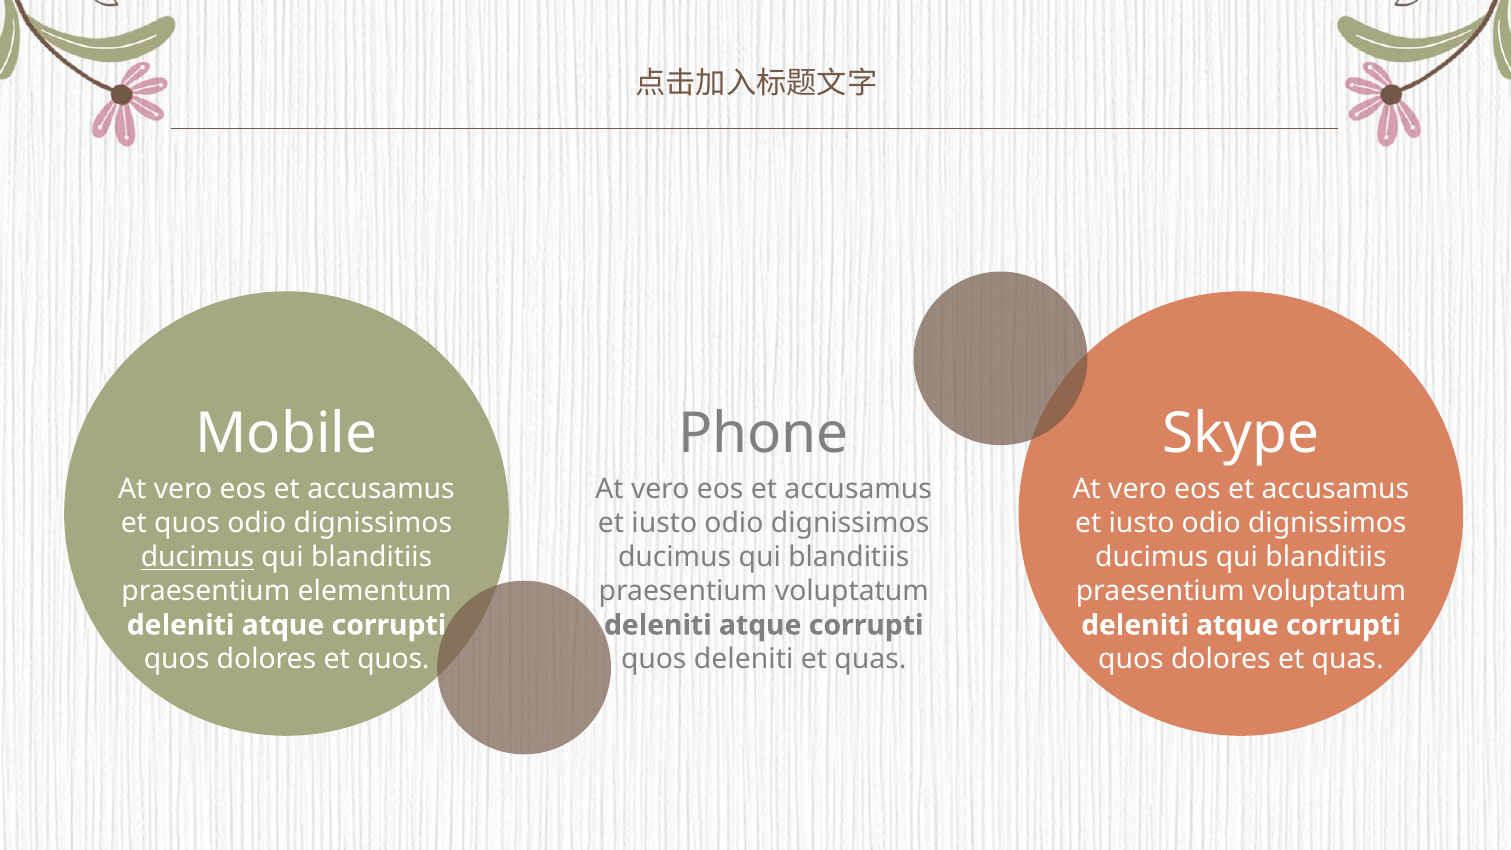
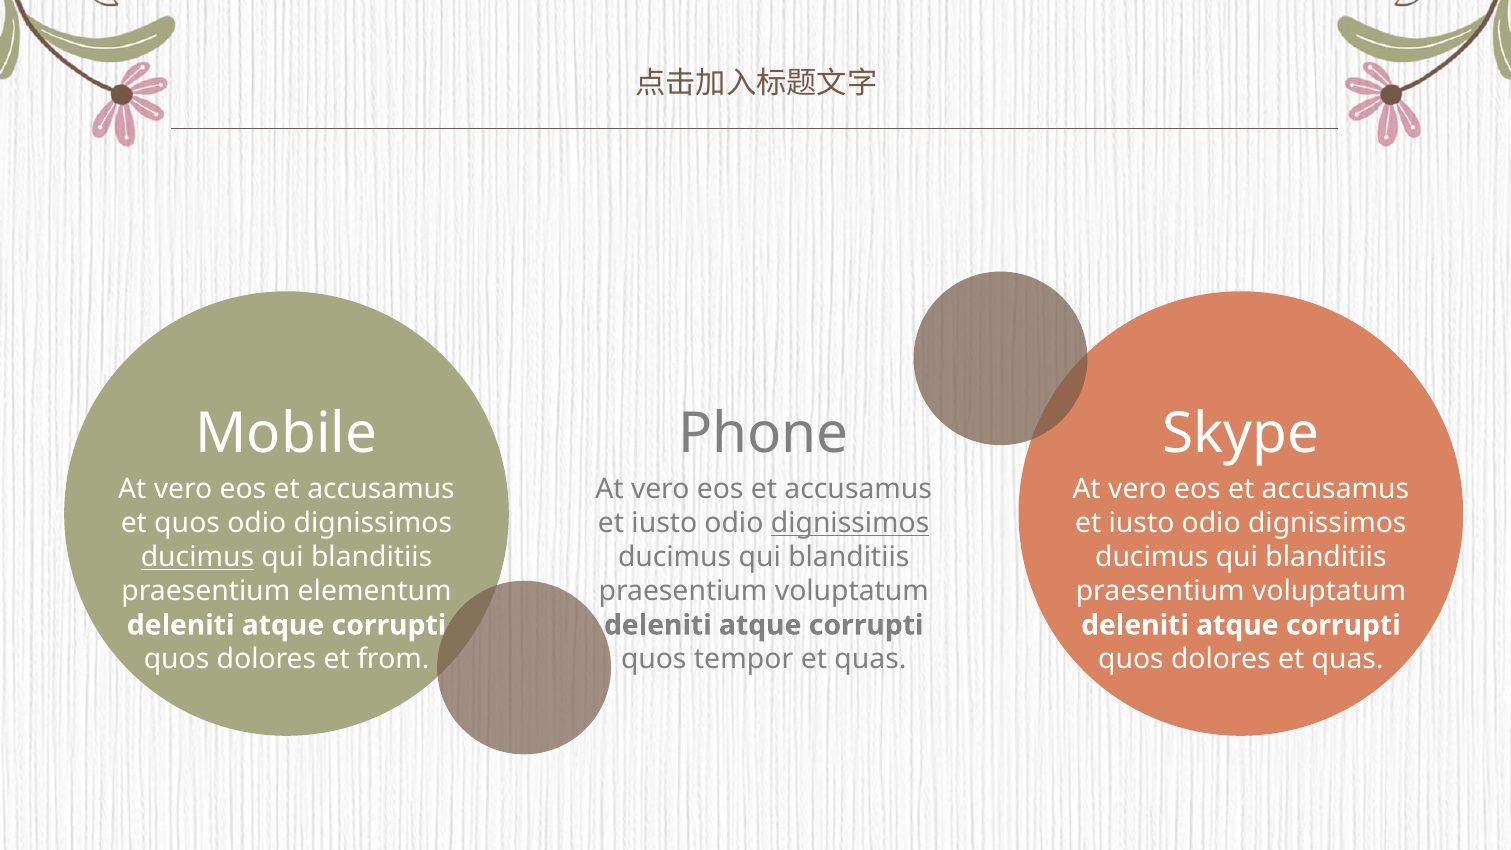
dignissimos underline: none -> present (850, 523)
dolores et quos: quos -> from (393, 659)
quos deleniti: deleniti -> tempor (744, 659)
